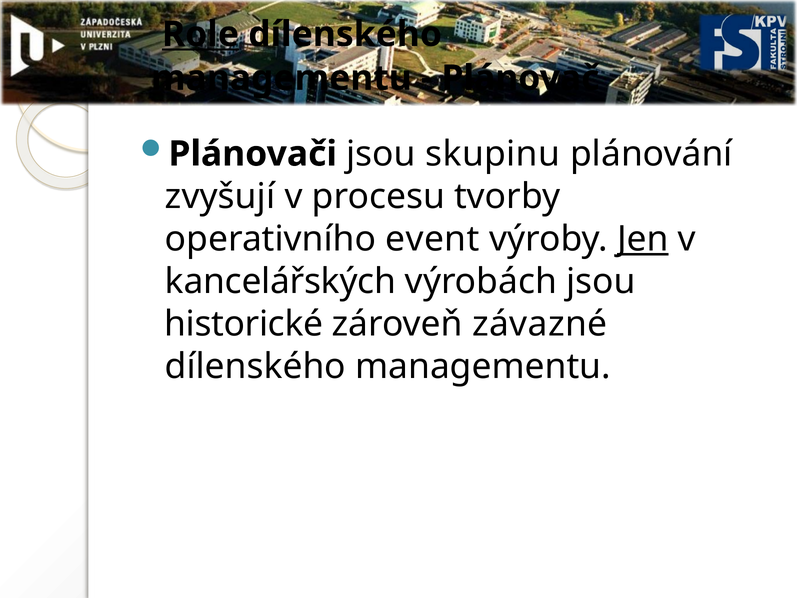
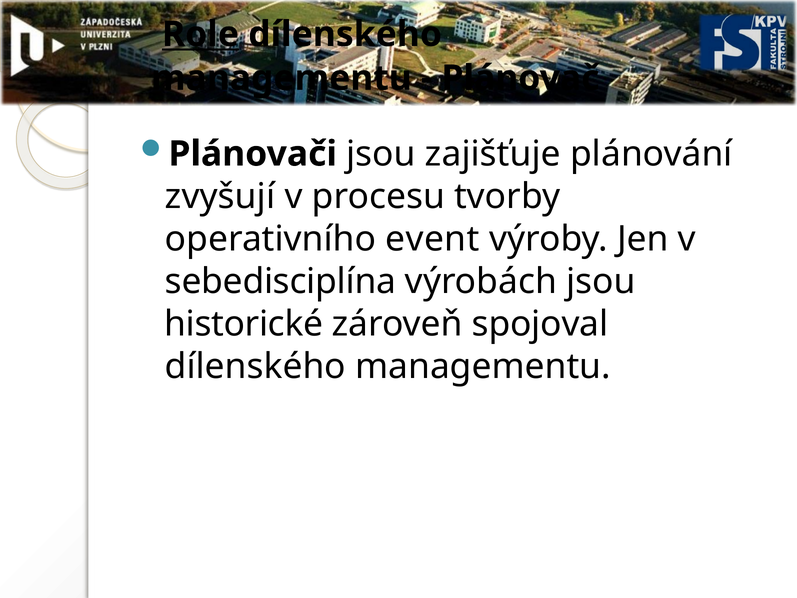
skupinu: skupinu -> zajišťuje (493, 154)
Jen underline: present -> none (643, 239)
kancelářských: kancelářských -> sebedisciplína (280, 281)
závazné: závazné -> spojoval (540, 324)
